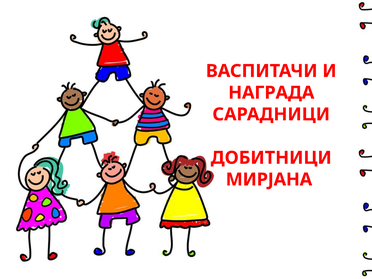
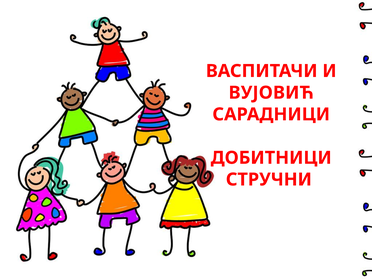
НАГРАДА: НАГРАДА -> ВУЈОВИЋ (271, 93)
МИРЈАНА: МИРЈАНА -> СТРУЧНИ (269, 180)
